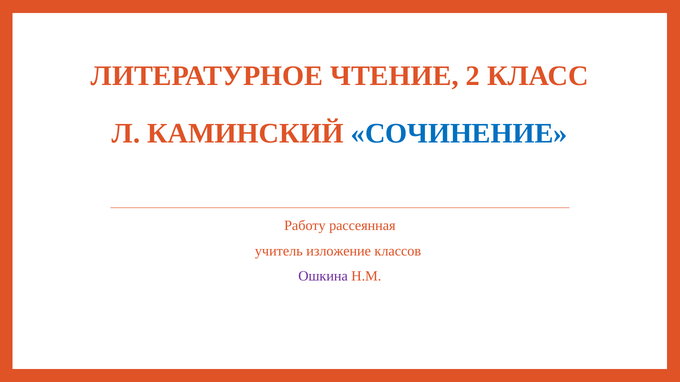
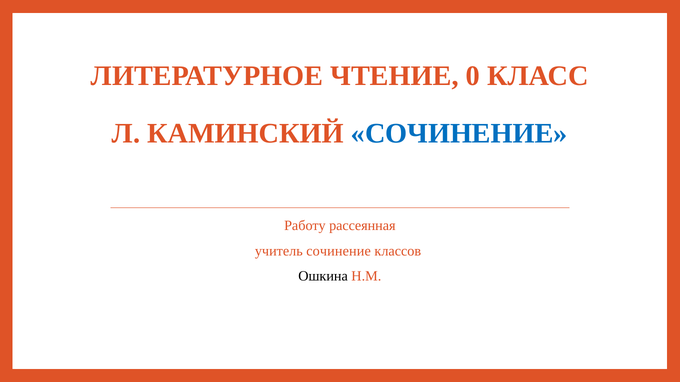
2: 2 -> 0 (473, 76)
учитель изложение: изложение -> сочинение (339, 251)
Ошкина colour: purple -> black (323, 276)
